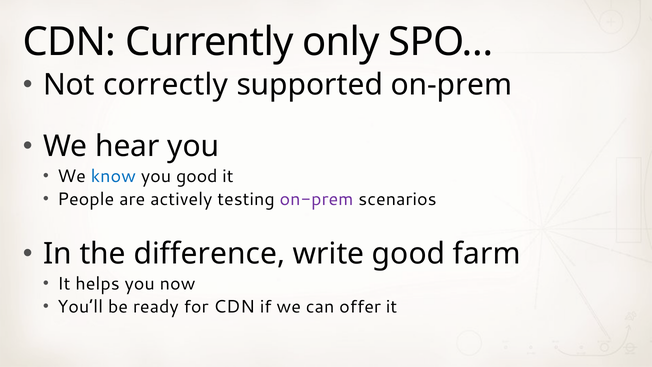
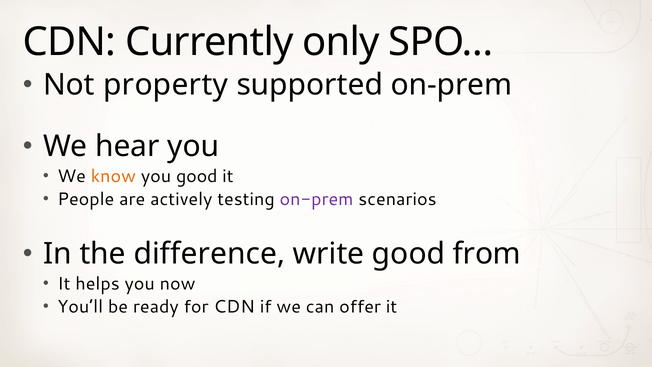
correctly: correctly -> property (166, 85)
know colour: blue -> orange (113, 176)
farm: farm -> from (487, 254)
